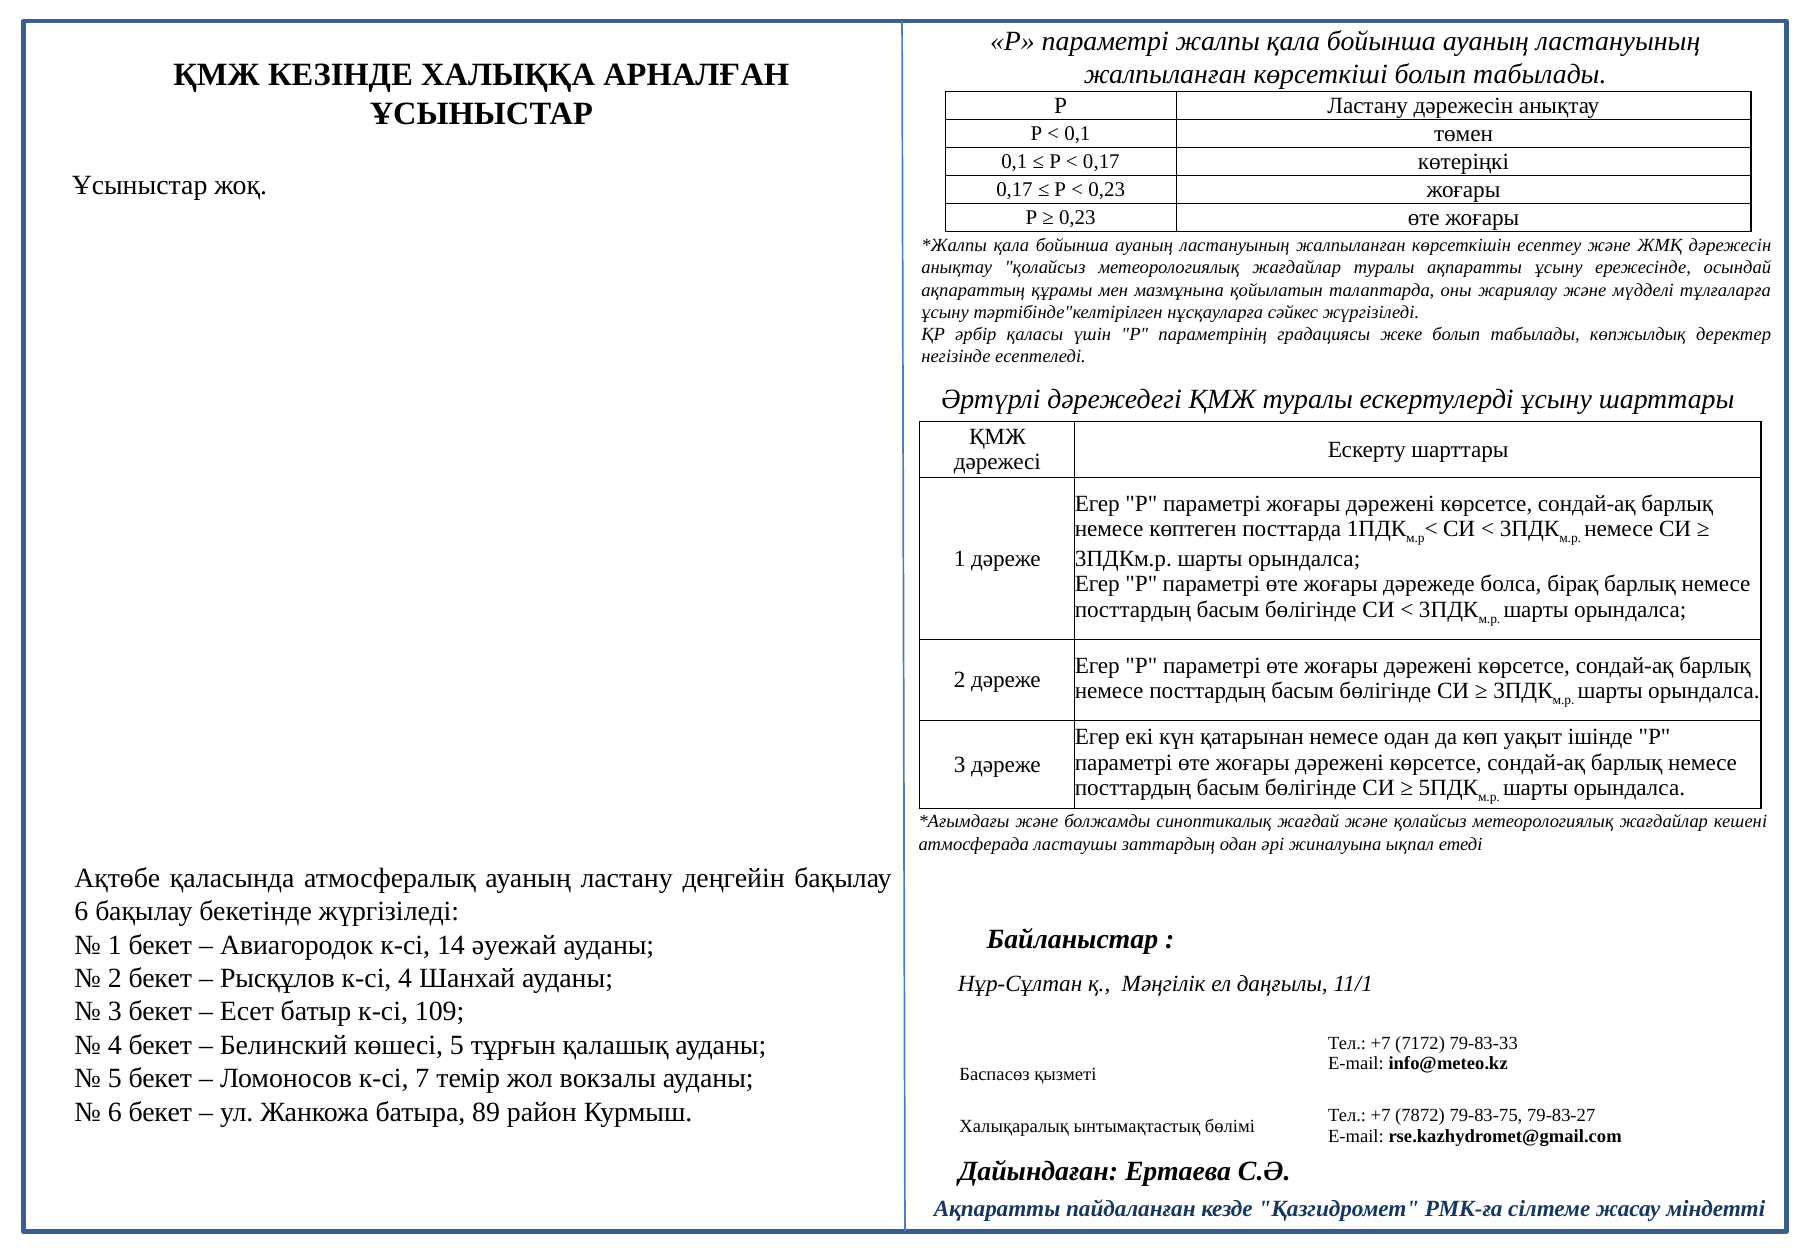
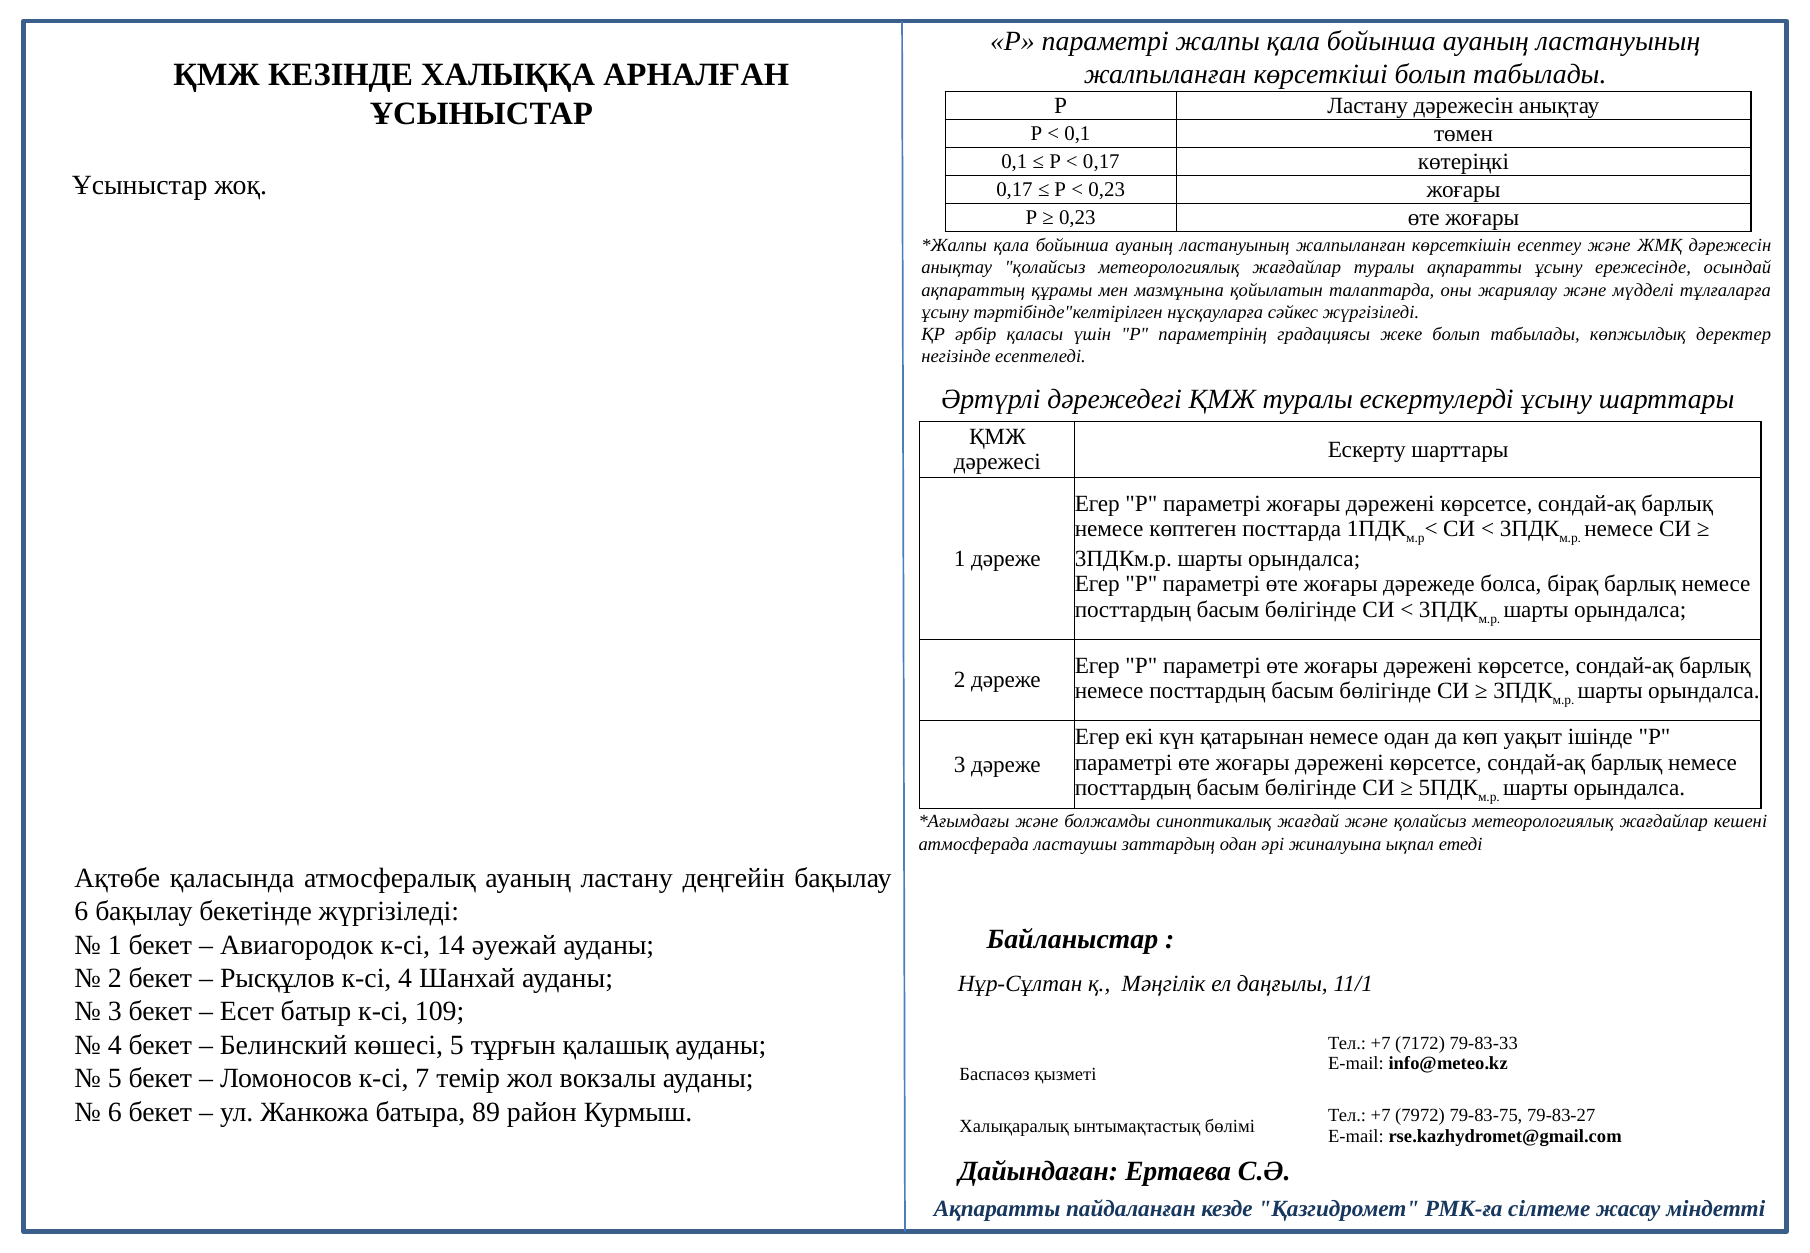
7872: 7872 -> 7972 (1420, 1116)
